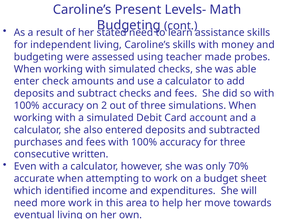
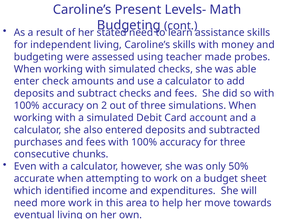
written: written -> chunks (90, 154)
70%: 70% -> 50% (239, 166)
